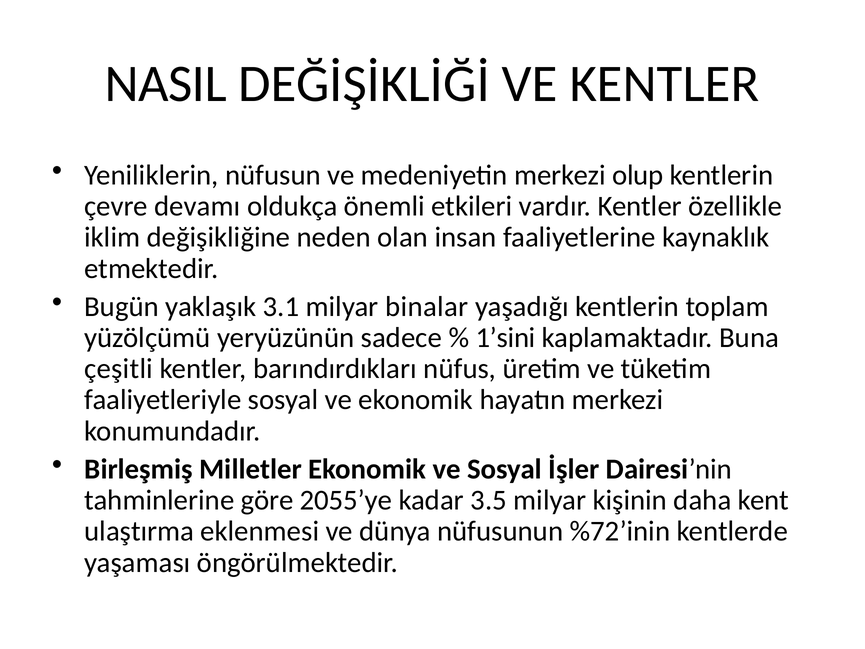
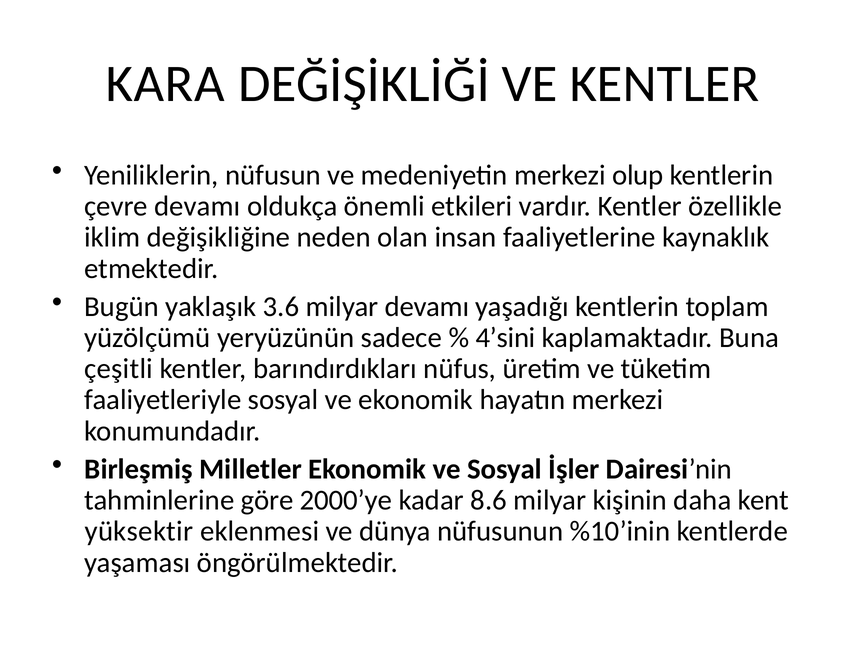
NASIL: NASIL -> KARA (165, 84)
3.1: 3.1 -> 3.6 (281, 306)
milyar binalar: binalar -> devamı (427, 306)
1’sini: 1’sini -> 4’sini (506, 338)
2055’ye: 2055’ye -> 2000’ye (346, 500)
3.5: 3.5 -> 8.6 (489, 500)
ulaştırma: ulaştırma -> yüksektir (139, 531)
%72’inin: %72’inin -> %10’inin (620, 531)
